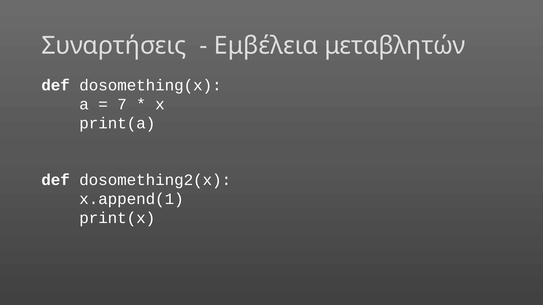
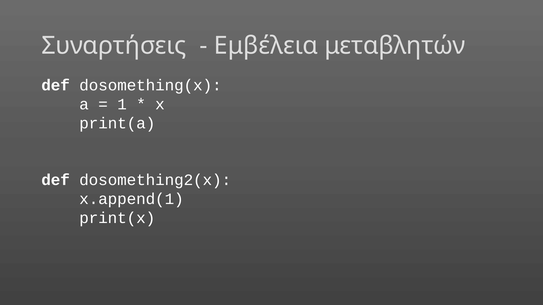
7: 7 -> 1 (122, 104)
